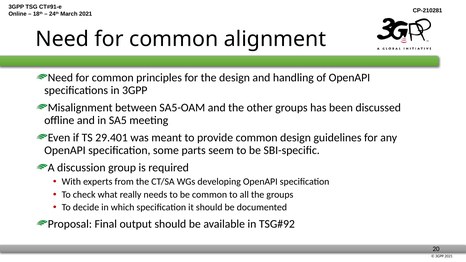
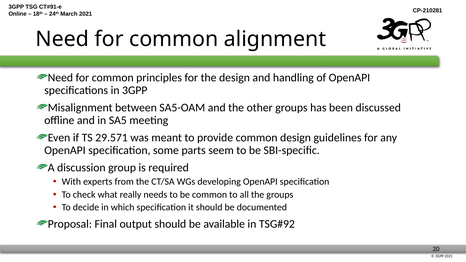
29.401: 29.401 -> 29.571 (112, 138)
